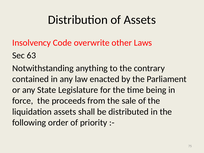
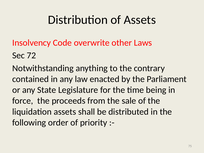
63: 63 -> 72 (31, 55)
